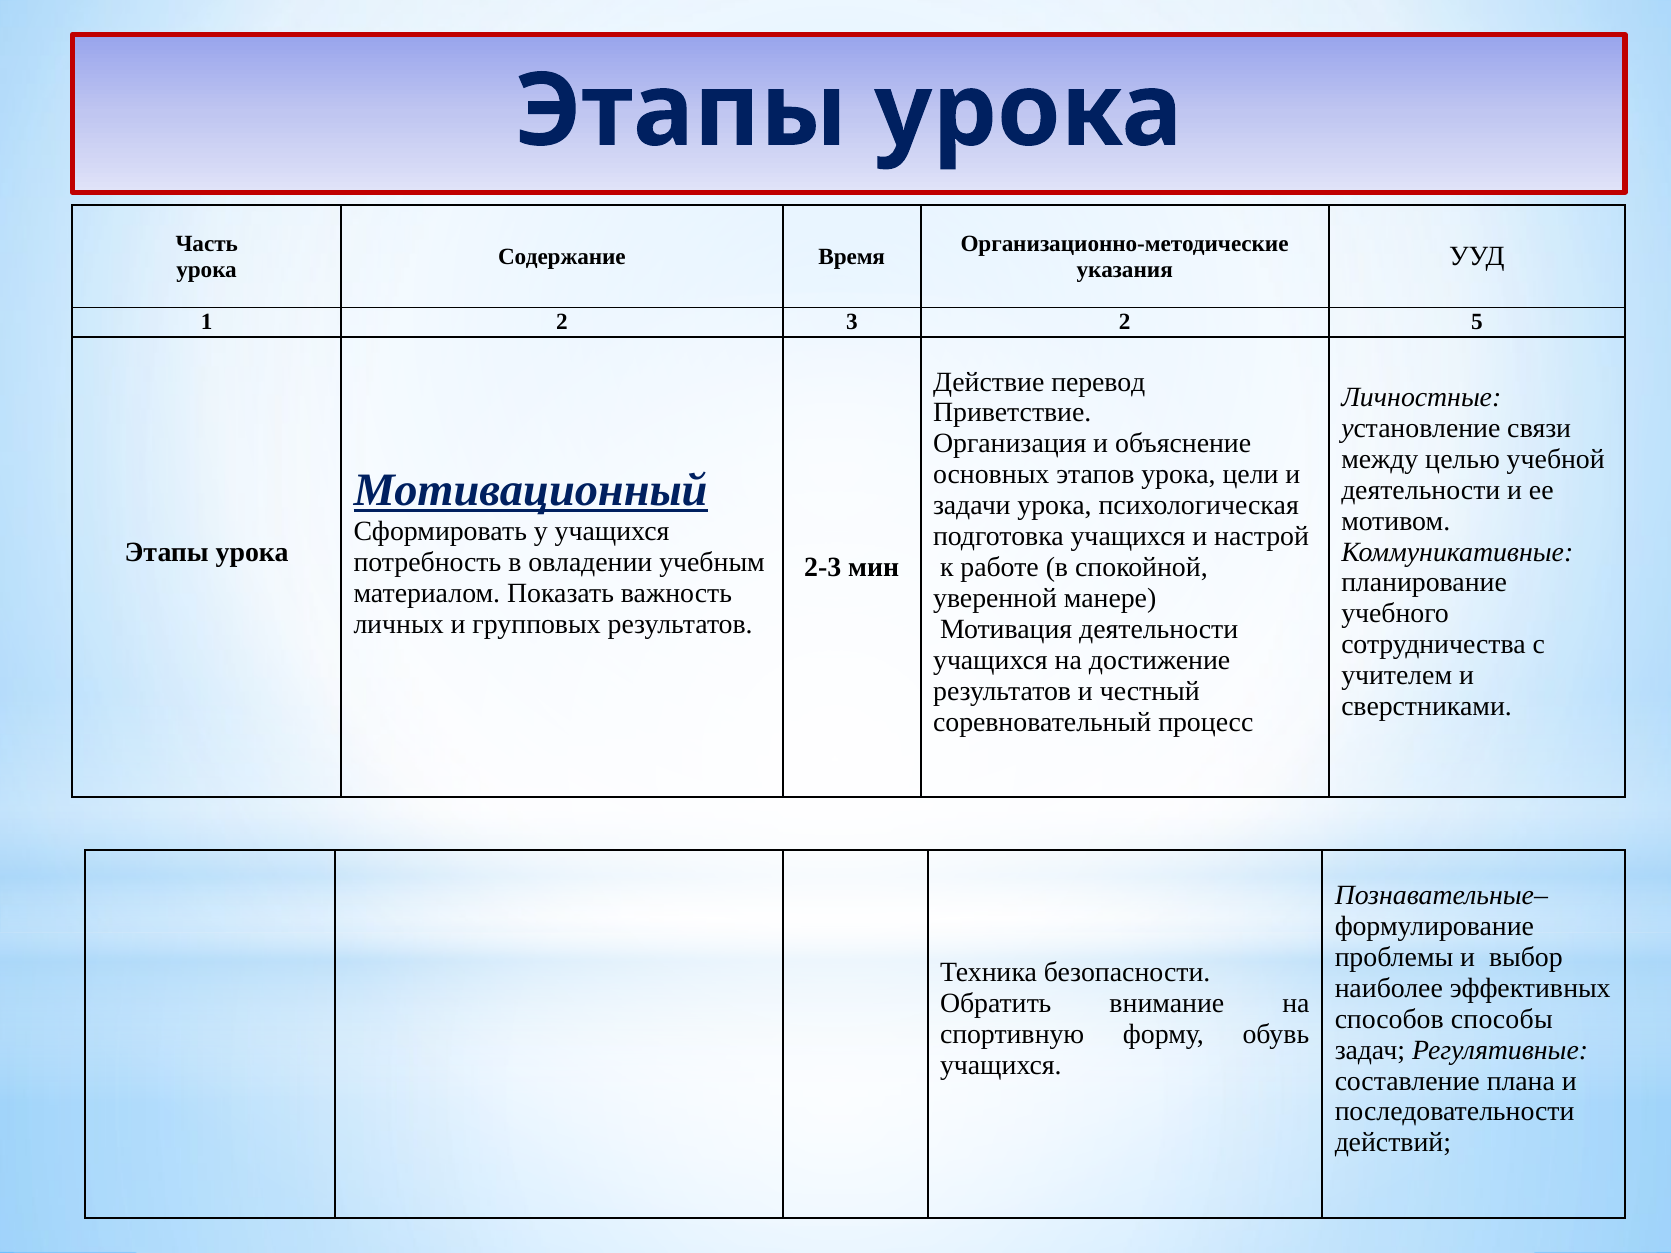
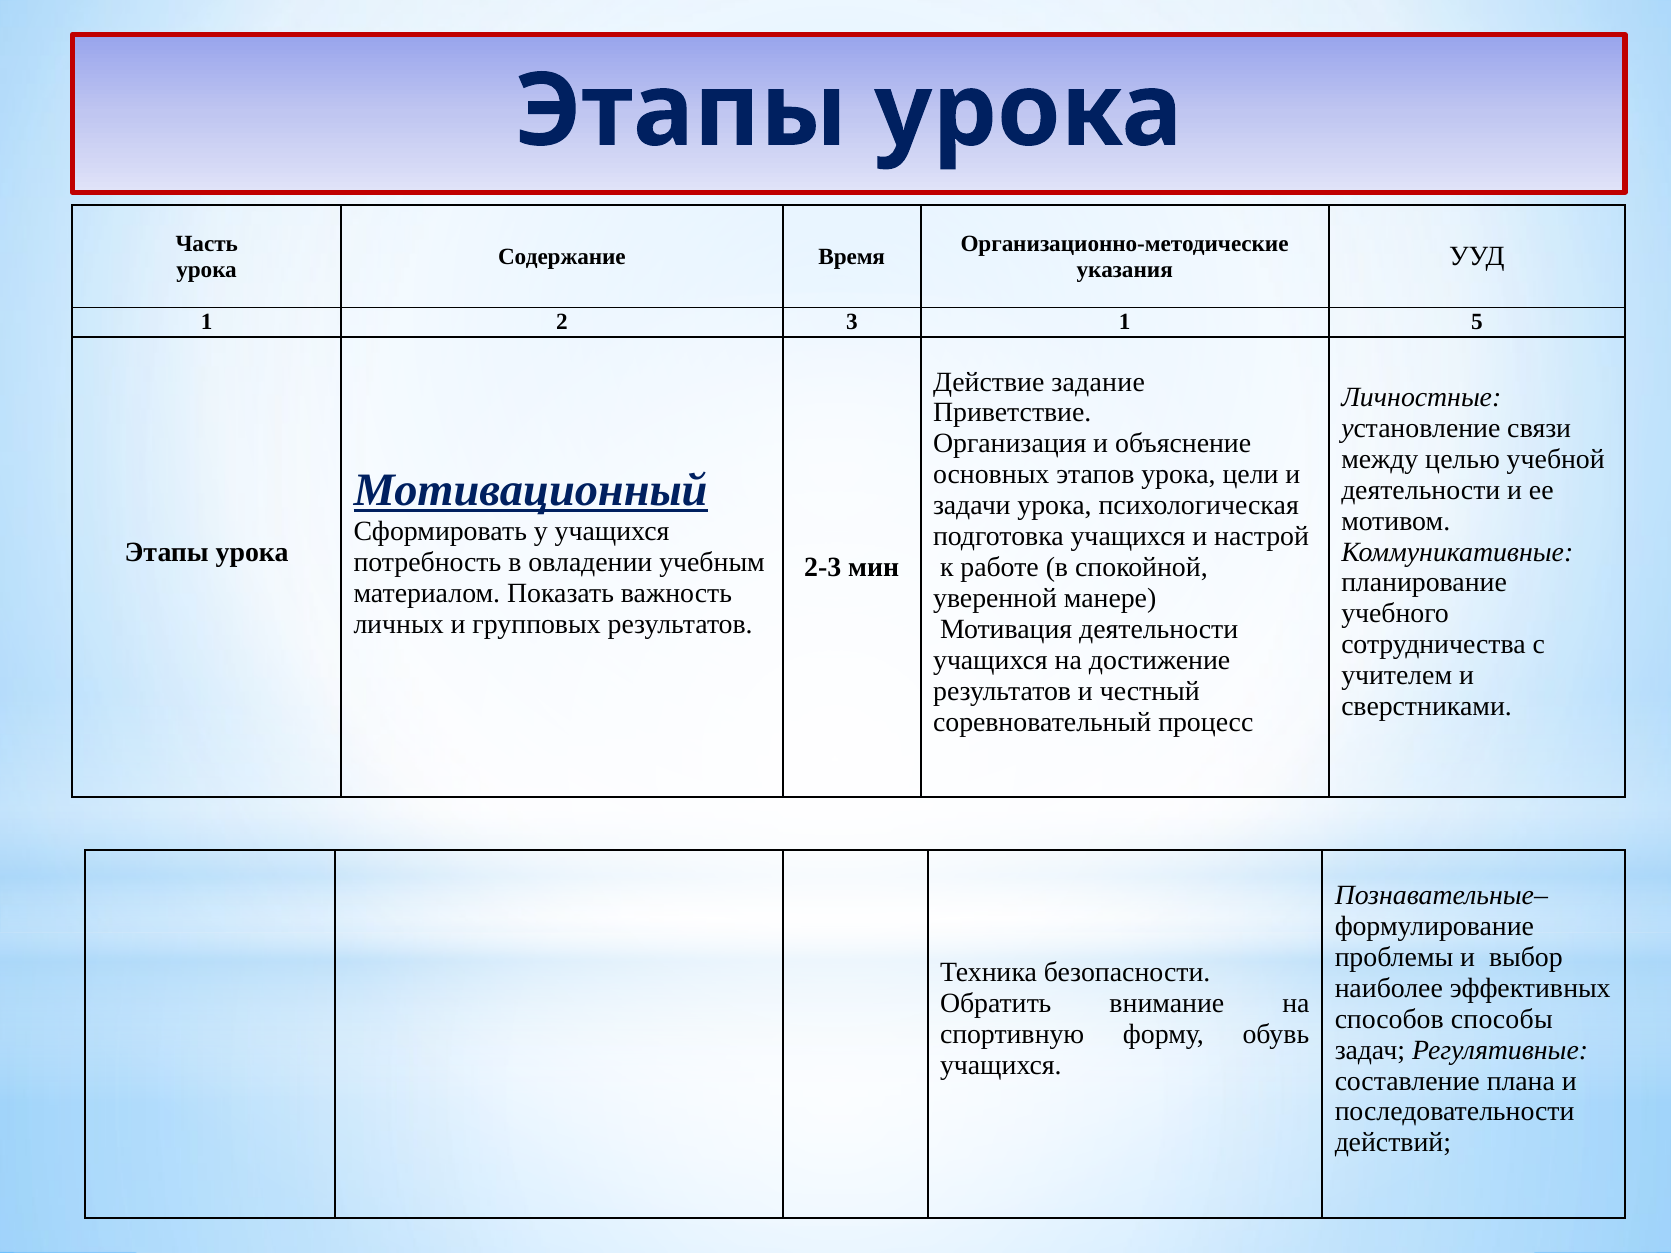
3 2: 2 -> 1 (1125, 322)
перевод: перевод -> задание (1098, 382)
